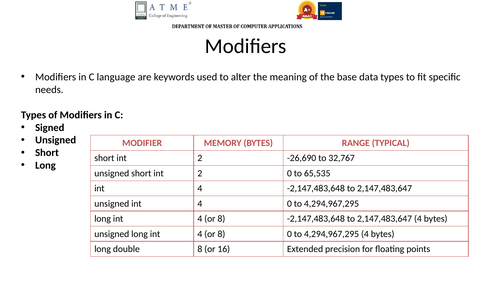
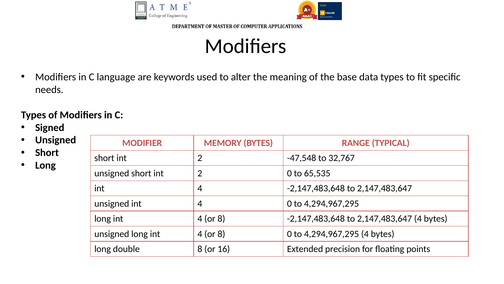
-26,690: -26,690 -> -47,548 (302, 158)
